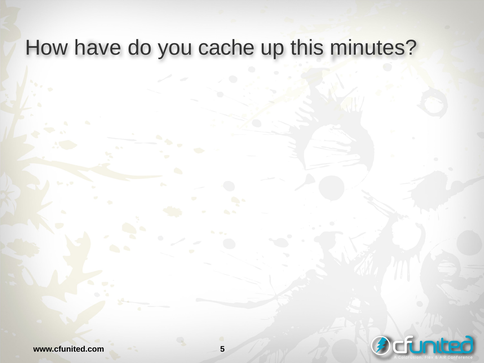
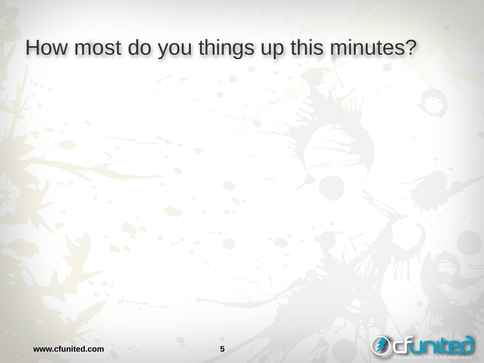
have: have -> most (98, 48)
cache: cache -> things (227, 48)
